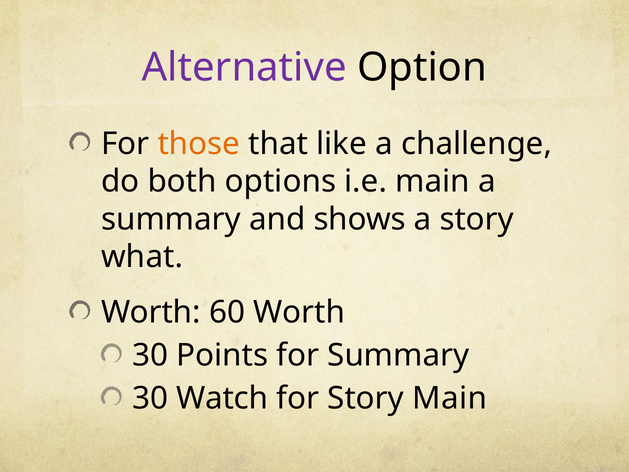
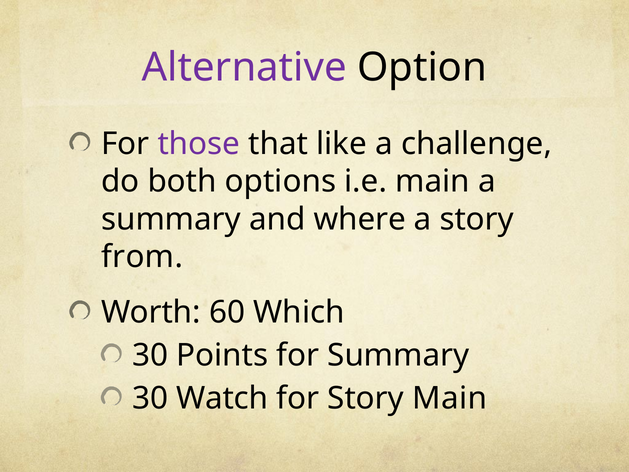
those colour: orange -> purple (199, 144)
shows: shows -> where (360, 219)
what: what -> from (142, 257)
60 Worth: Worth -> Which (299, 312)
